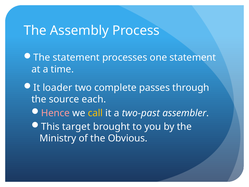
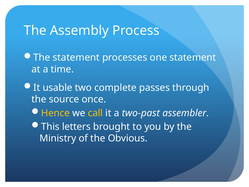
loader: loader -> usable (57, 88)
each: each -> once (94, 99)
Hence colour: pink -> yellow (55, 113)
target: target -> letters (76, 127)
